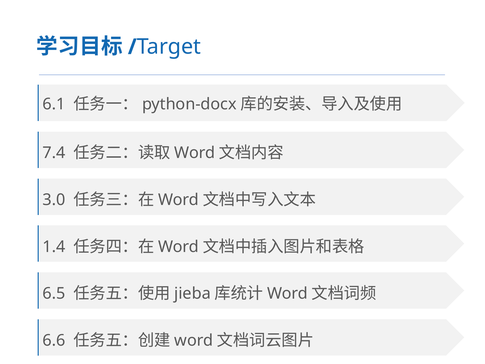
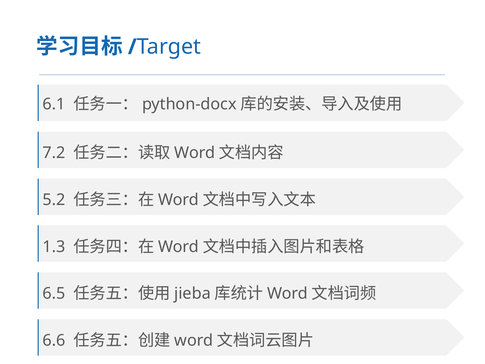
7.4: 7.4 -> 7.2 (54, 153)
3.0: 3.0 -> 5.2 (54, 200)
1.4: 1.4 -> 1.3 (54, 246)
